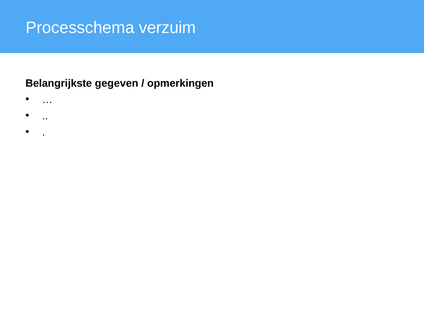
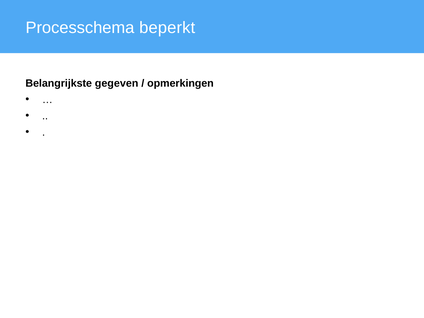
verzuim: verzuim -> beperkt (167, 28)
